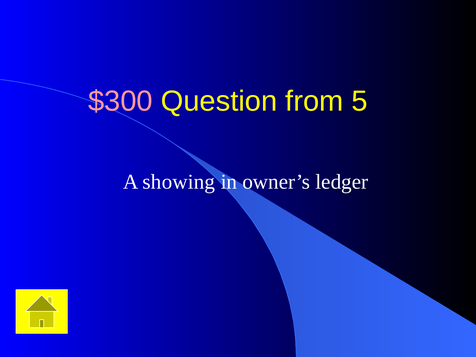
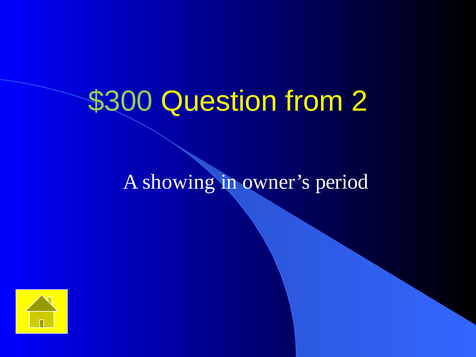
$300 colour: pink -> light green (120, 101)
5: 5 -> 2 (360, 101)
ledger: ledger -> period (342, 182)
